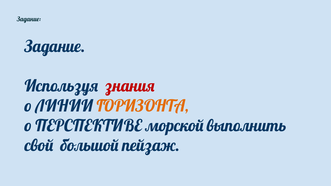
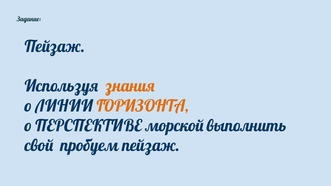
Задание: Задание -> Пейзаж (55, 47)
знания colour: red -> orange (130, 86)
большой: большой -> пробуем (89, 146)
